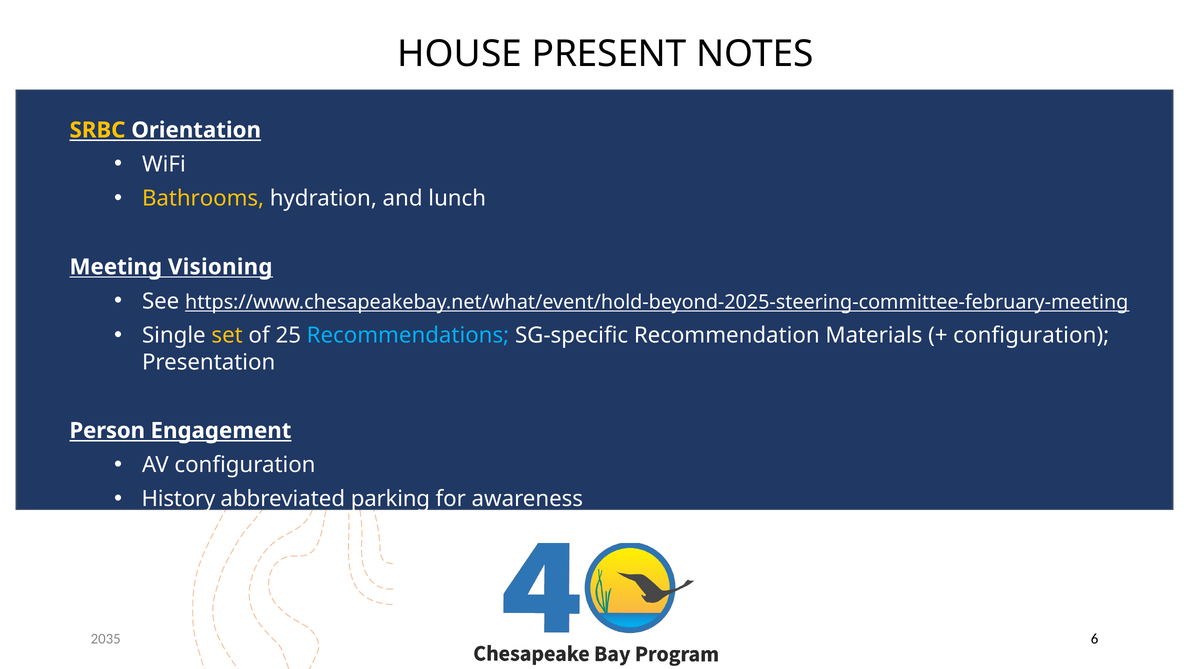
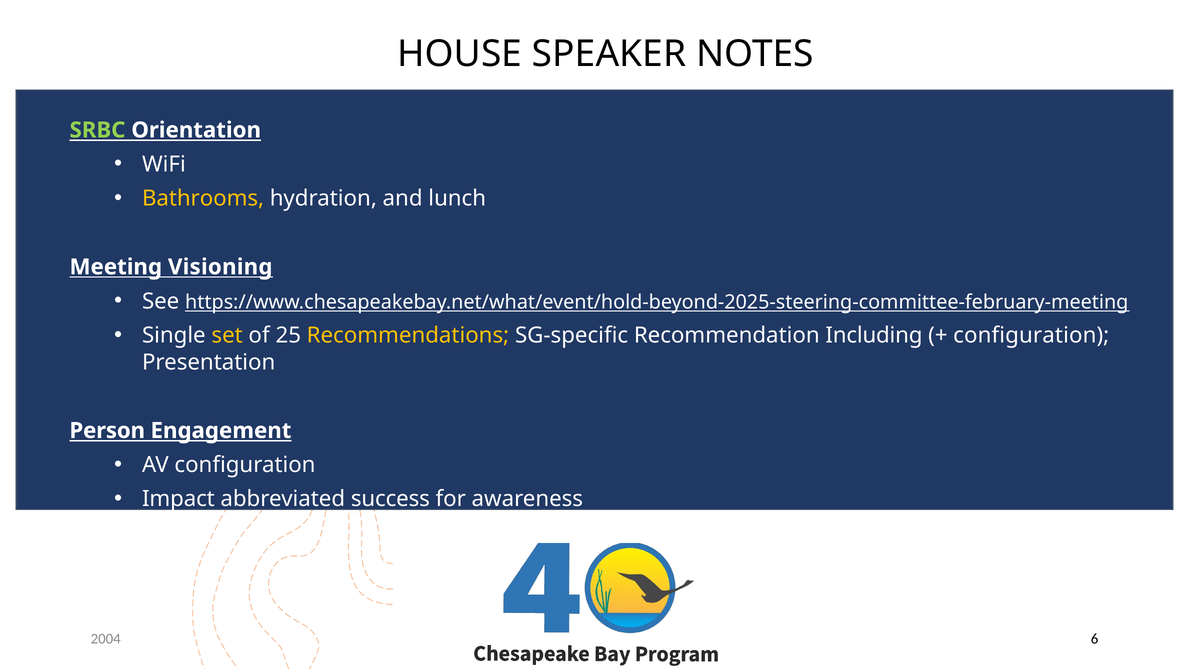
PRESENT: PRESENT -> SPEAKER (609, 54)
SRBC colour: yellow -> light green (98, 130)
Recommendations colour: light blue -> yellow (408, 335)
Materials: Materials -> Including (874, 335)
History: History -> Impact (178, 499)
parking: parking -> success (390, 499)
2035: 2035 -> 2004 (106, 639)
